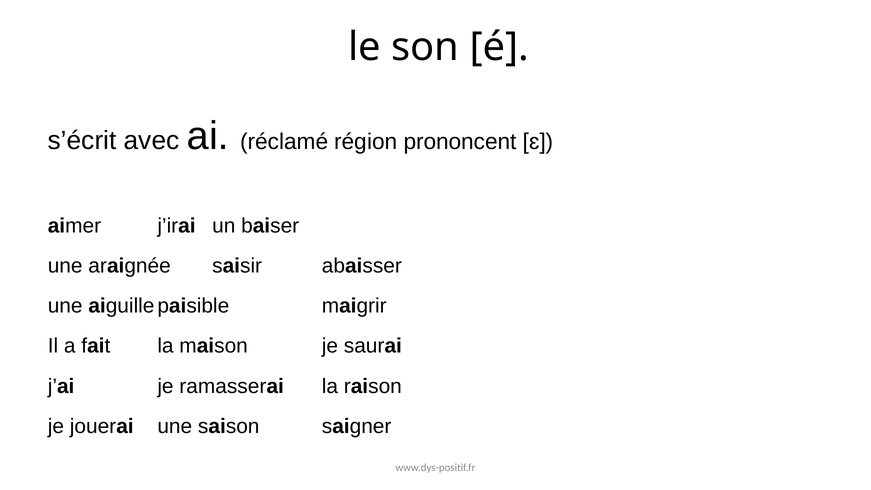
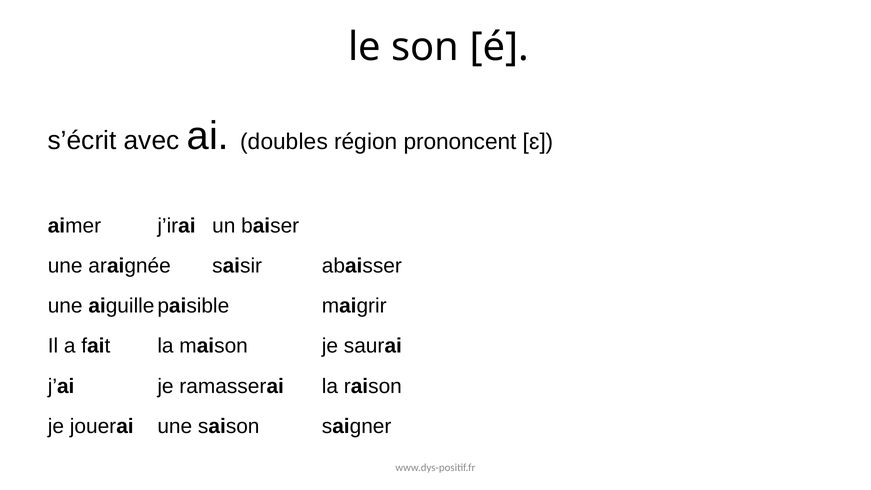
réclamé: réclamé -> doubles (284, 142)
